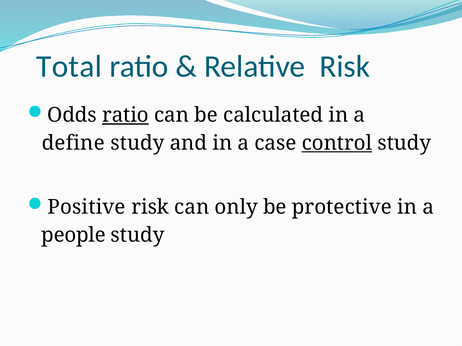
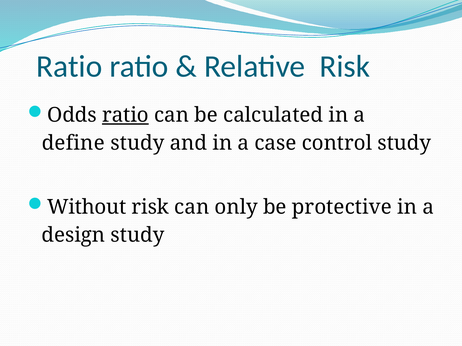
Total: Total -> Ratio (69, 67)
control underline: present -> none (337, 143)
Positive: Positive -> Without (87, 207)
people: people -> design (73, 235)
